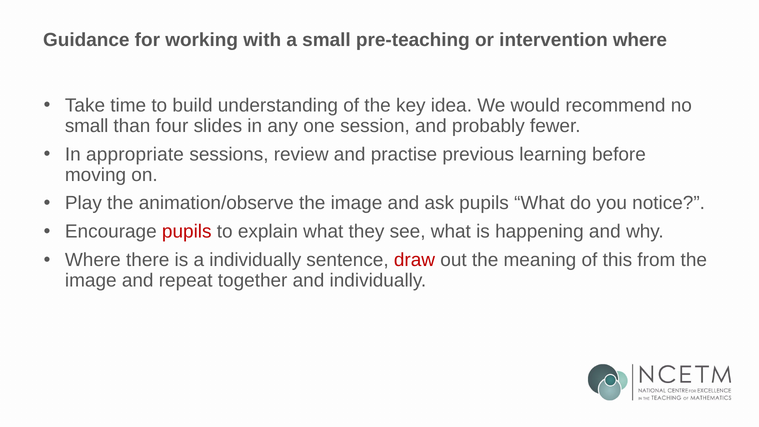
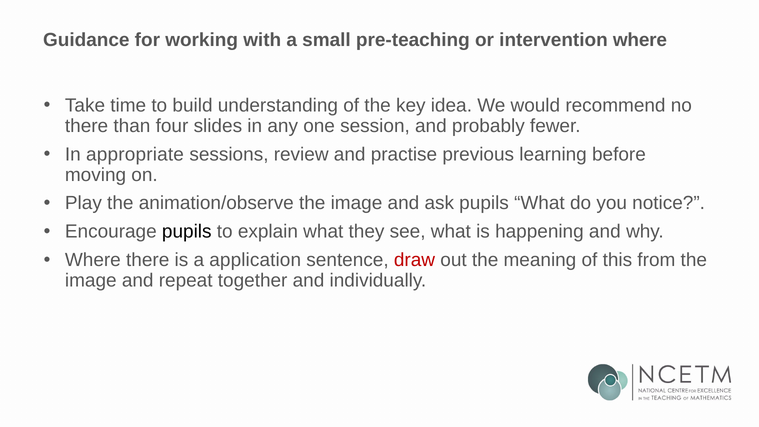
small: small -> there (87, 126)
pupils colour: red -> black (187, 232)
a individually: individually -> application (255, 260)
